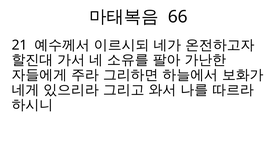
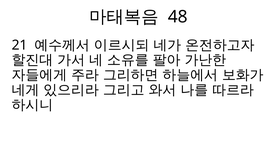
66: 66 -> 48 (178, 17)
